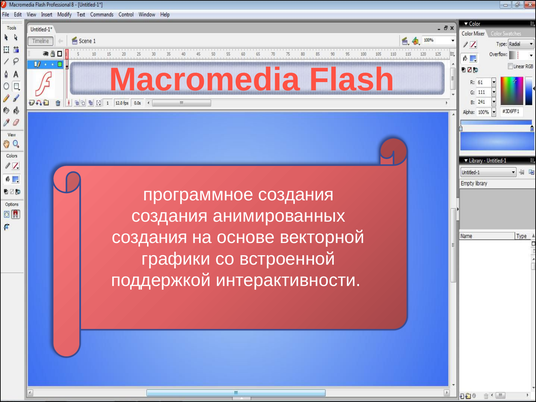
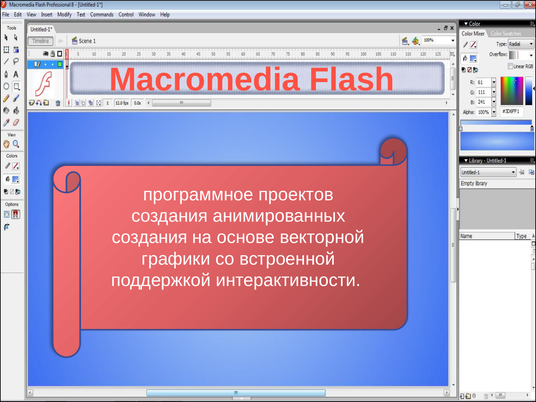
программное создания: создания -> проектов (296, 194)
